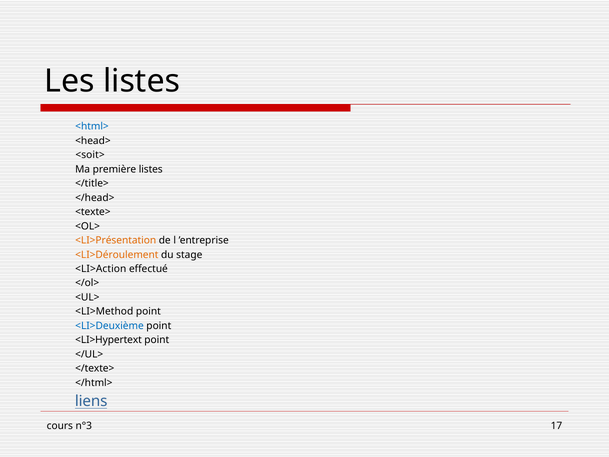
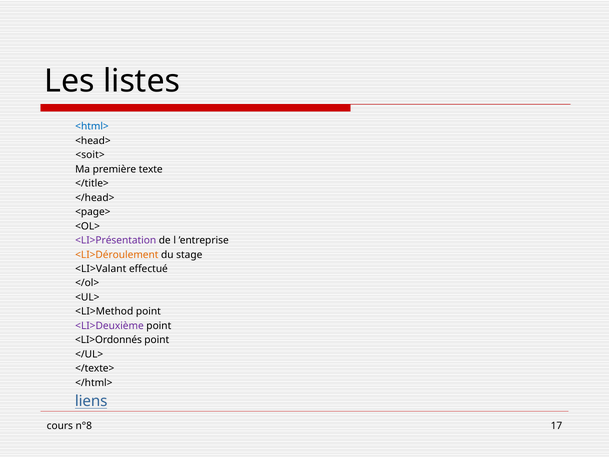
première listes: listes -> texte (151, 169)
<texte>: <texte> -> <page> (93, 212)
<LI>Présentation colour: orange -> purple (116, 240)
<LI>Action: <LI>Action -> <LI>Valant (101, 269)
<LI>Deuxième colour: blue -> purple (109, 326)
<LI>Hypertext: <LI>Hypertext -> <LI>Ordonnés (109, 340)
n°3: n°3 -> n°8 (84, 426)
